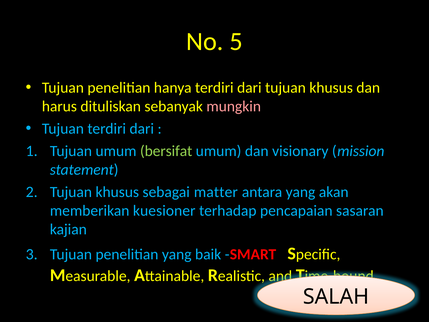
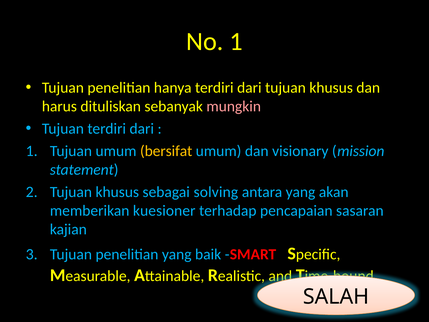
No 5: 5 -> 1 (236, 42)
bersifat colour: light green -> yellow (166, 151)
matter: matter -> solving (216, 192)
